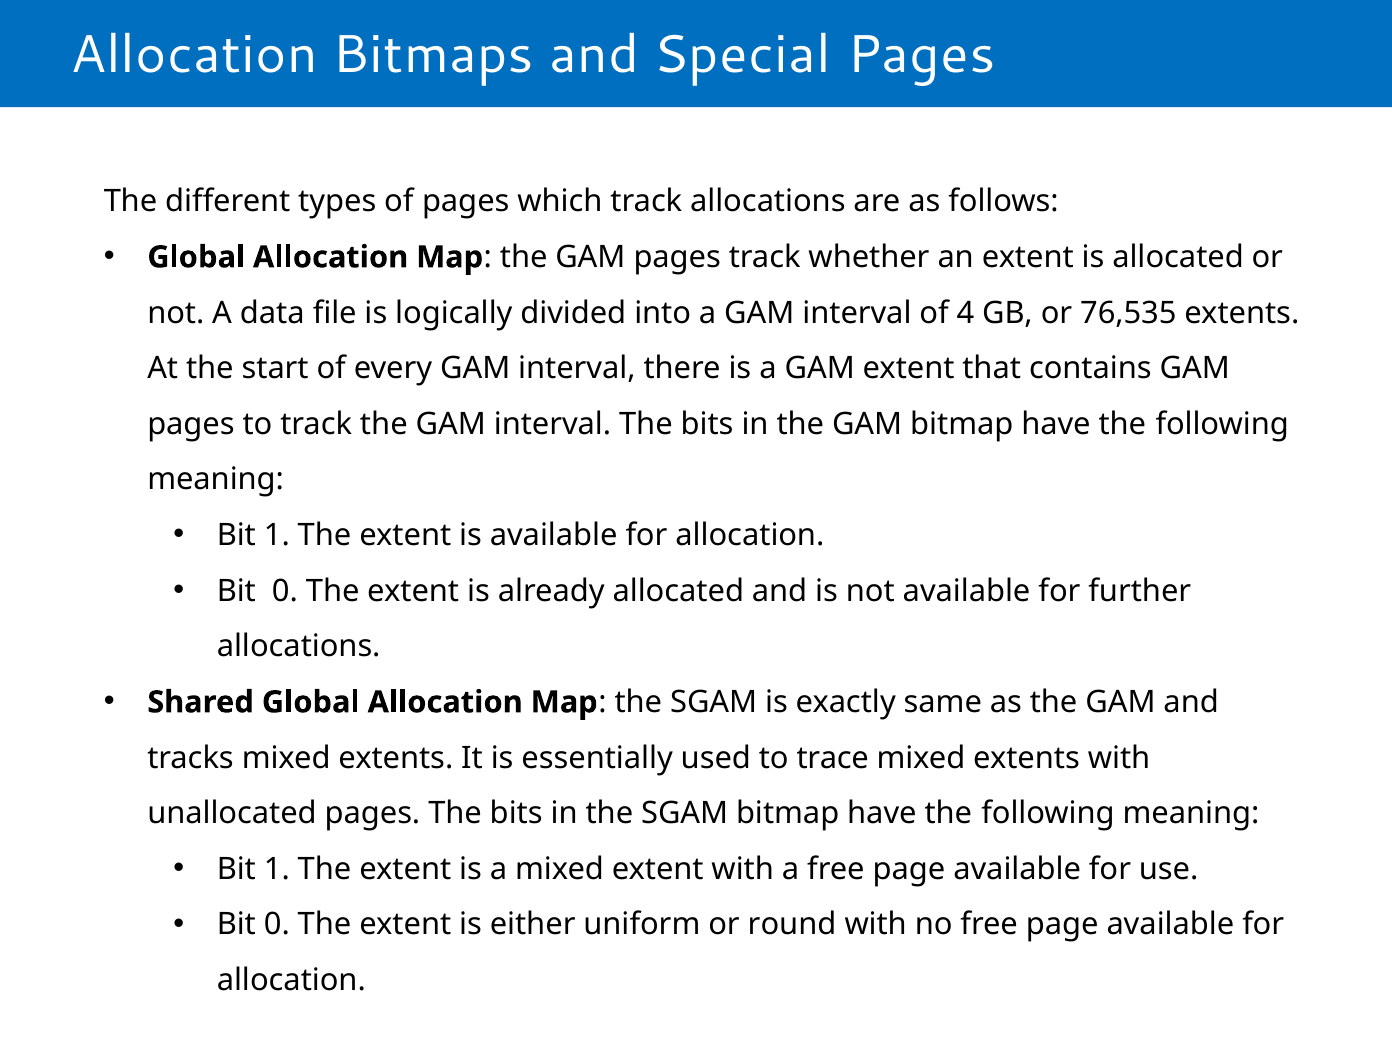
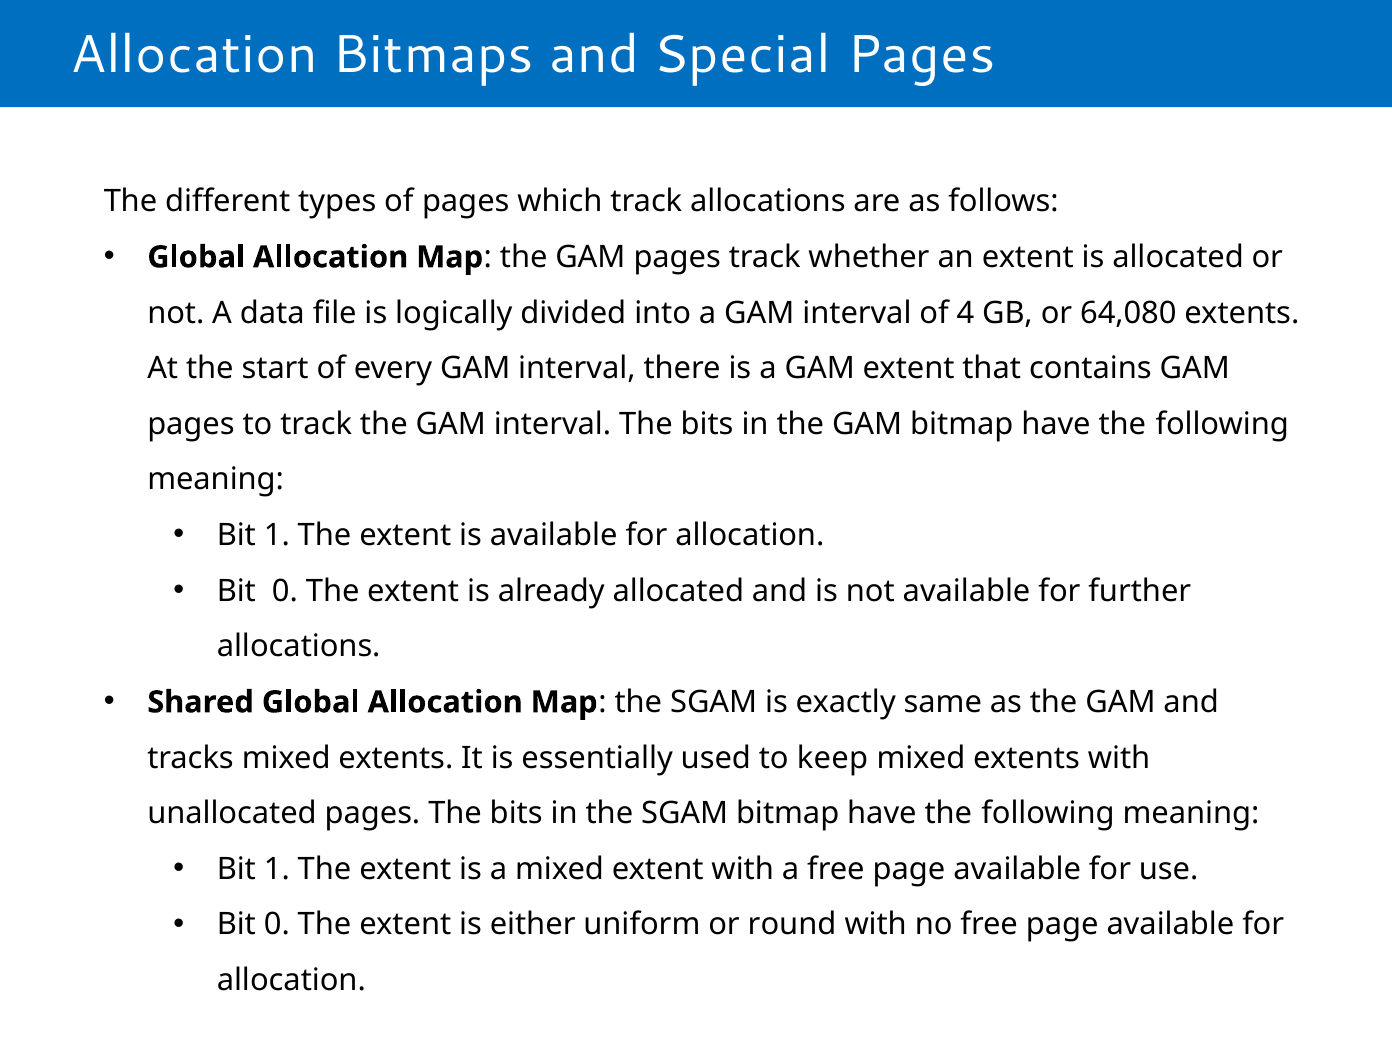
76,535: 76,535 -> 64,080 (1128, 313)
trace: trace -> keep (832, 758)
